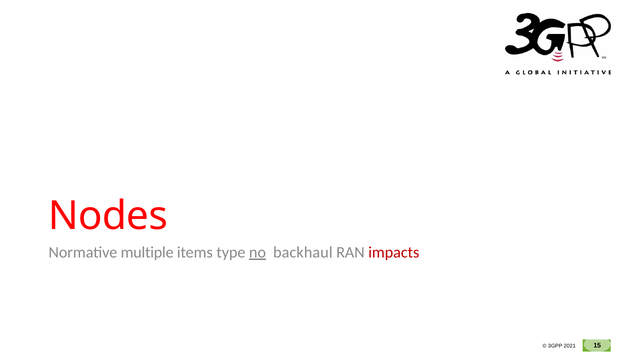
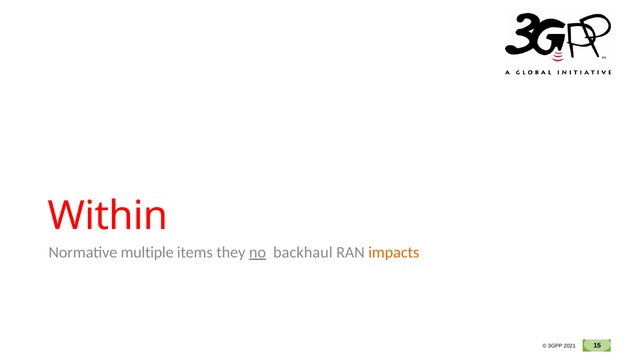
Nodes: Nodes -> Within (108, 216)
type: type -> they (231, 253)
impacts colour: red -> orange (394, 253)
